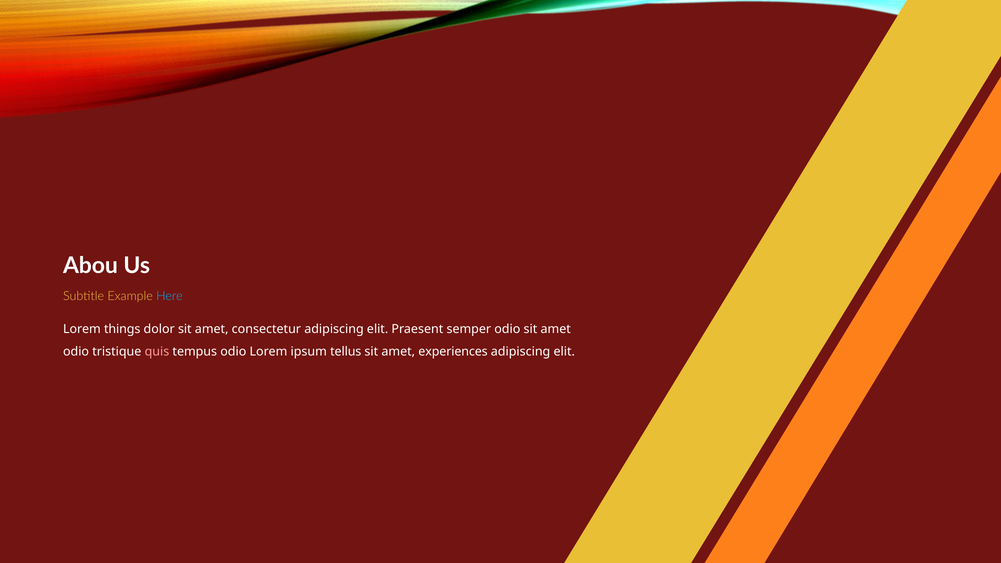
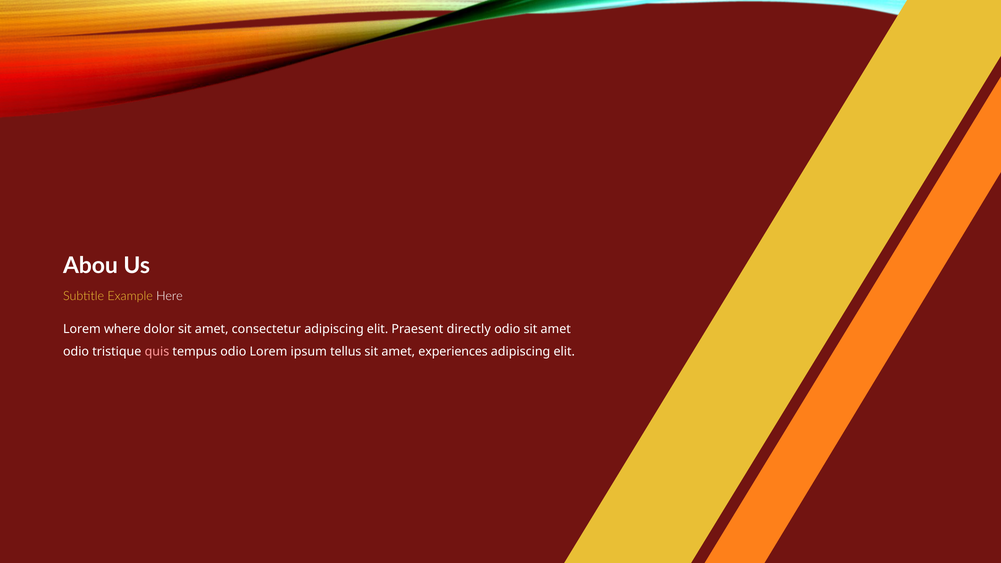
Here colour: light blue -> white (169, 296)
things: things -> where (122, 329)
semper: semper -> directly (469, 329)
